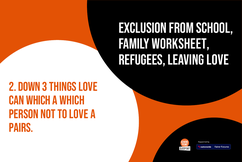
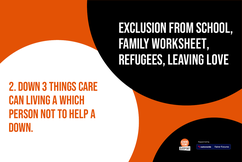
things love: love -> care (88, 86)
can which: which -> living (38, 100)
to love: love -> help (79, 114)
pairs: pairs -> down (21, 127)
